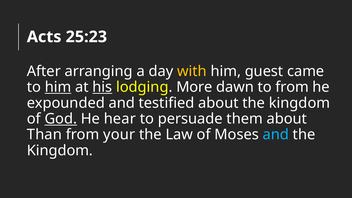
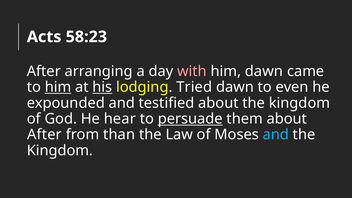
25:23: 25:23 -> 58:23 (86, 37)
with colour: yellow -> pink (192, 71)
him guest: guest -> dawn (264, 71)
More: More -> Tried (194, 87)
to from: from -> even (292, 87)
God underline: present -> none (61, 119)
persuade underline: none -> present (190, 119)
Than: Than -> After (44, 135)
your: your -> than (119, 135)
